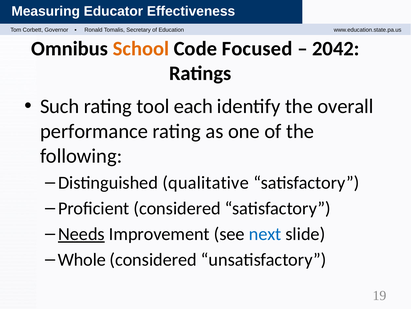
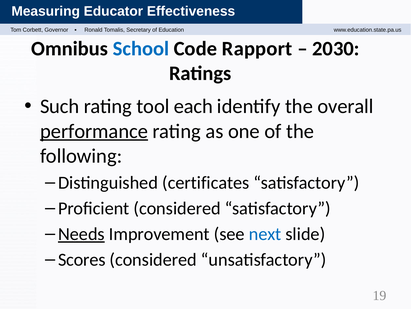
School colour: orange -> blue (141, 49)
Focused: Focused -> Rapport (257, 49)
2042: 2042 -> 2030 (336, 49)
performance underline: none -> present (94, 131)
qualitative: qualitative -> certificates (206, 182)
Whole: Whole -> Scores (82, 259)
